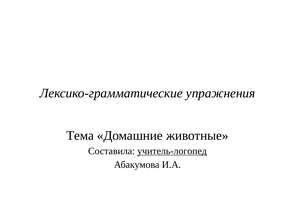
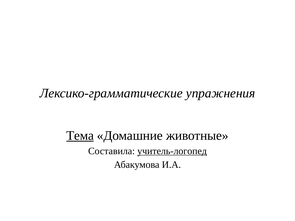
Тема underline: none -> present (80, 136)
